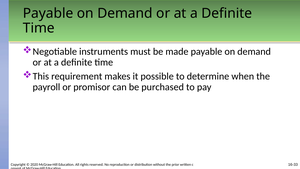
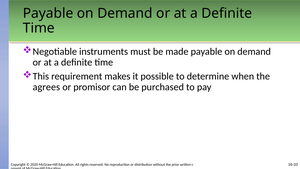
payroll: payroll -> agrees (46, 87)
